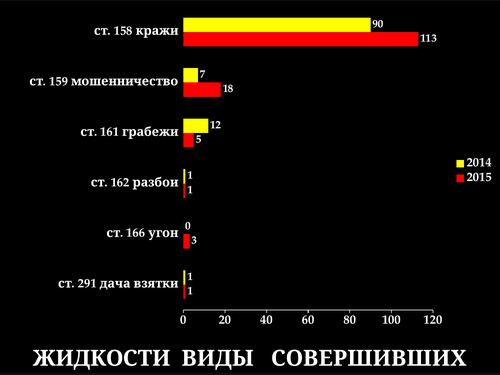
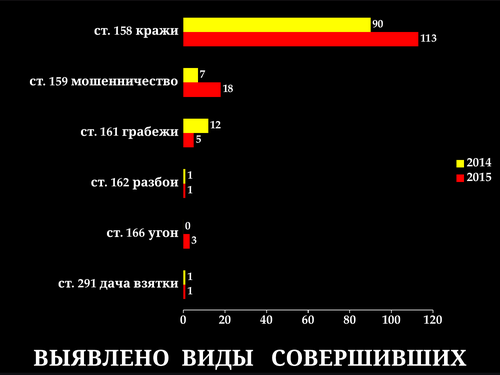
ЖИДКОСТИ: ЖИДКОСТИ -> ВЫЯВЛЕНО (101, 358)
